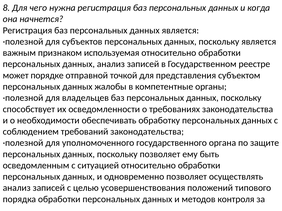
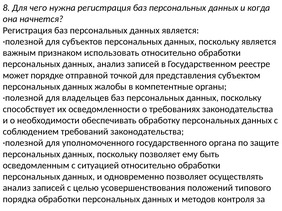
используемая: используемая -> использовать (112, 53)
